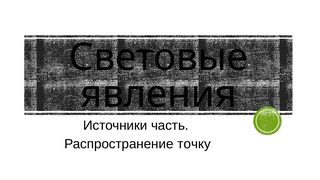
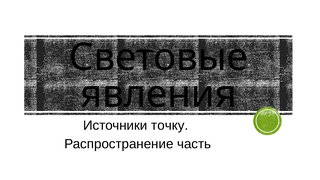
часть: часть -> точку (170, 126)
точку: точку -> часть (194, 144)
